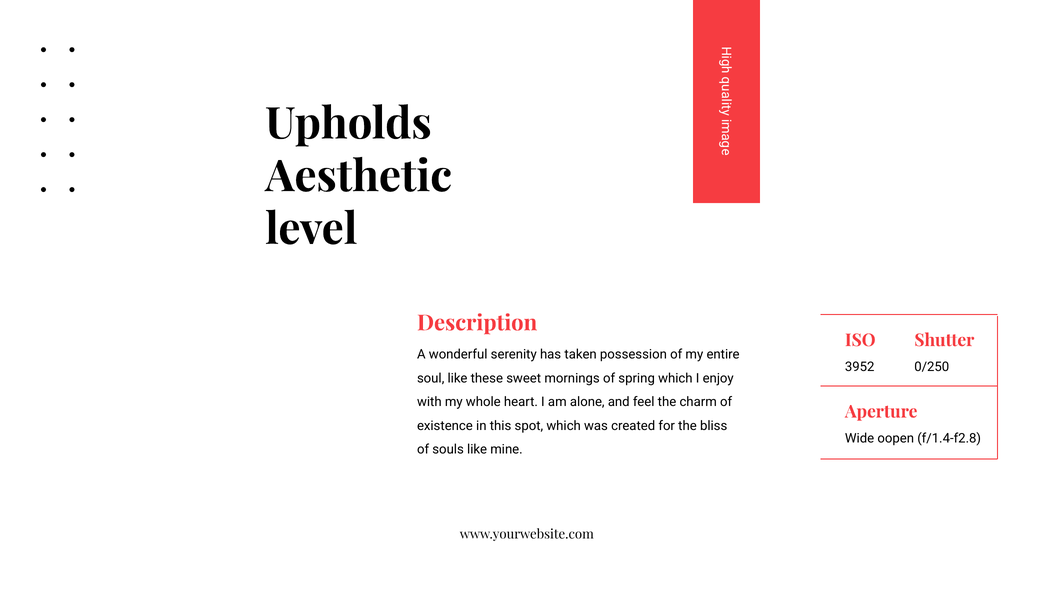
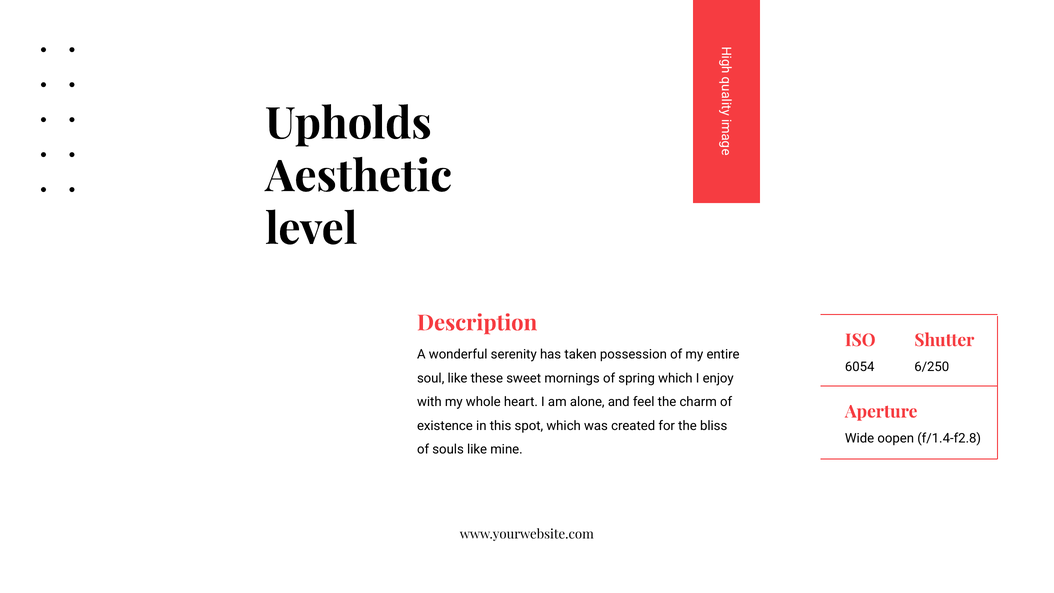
3952: 3952 -> 6054 (860, 367)
0/250: 0/250 -> 6/250 (932, 367)
